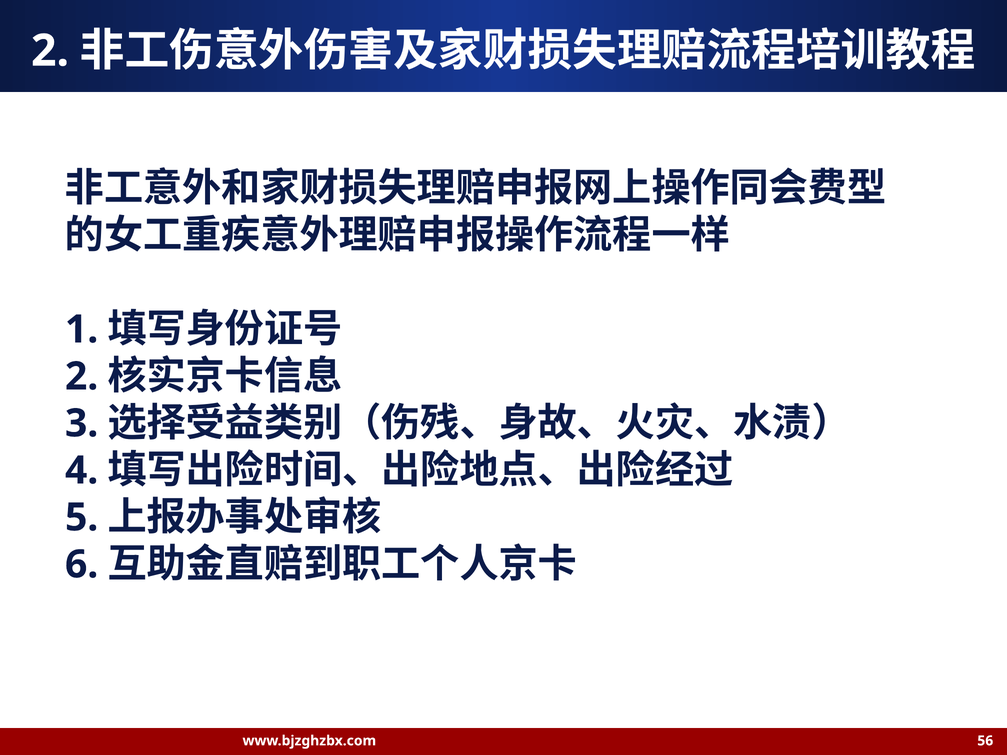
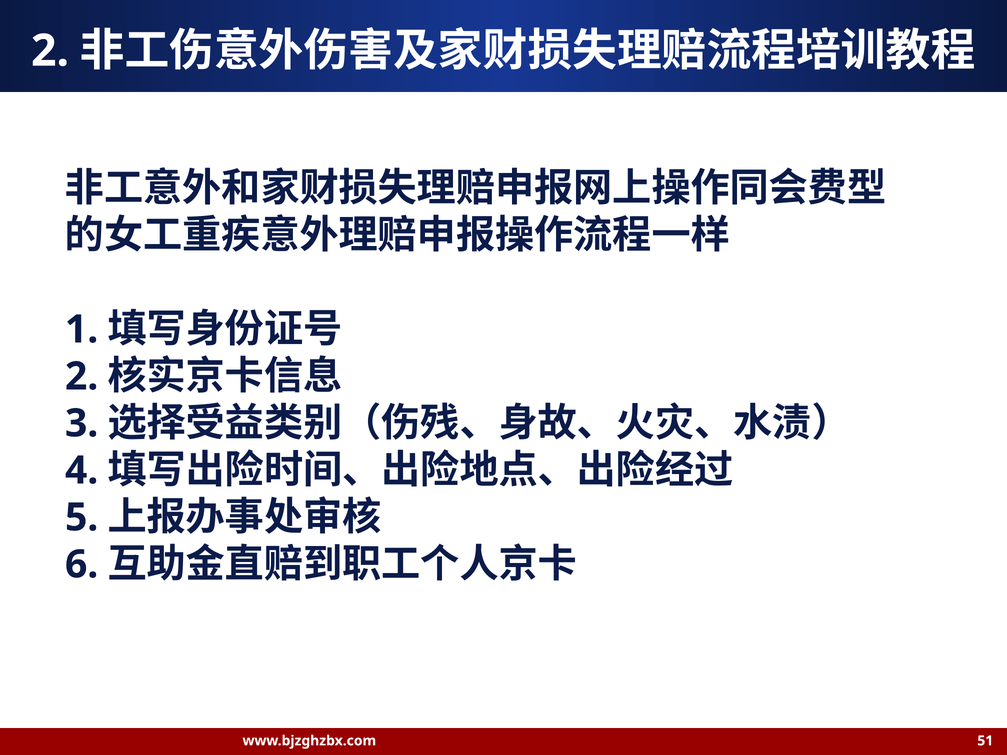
56: 56 -> 51 (985, 741)
